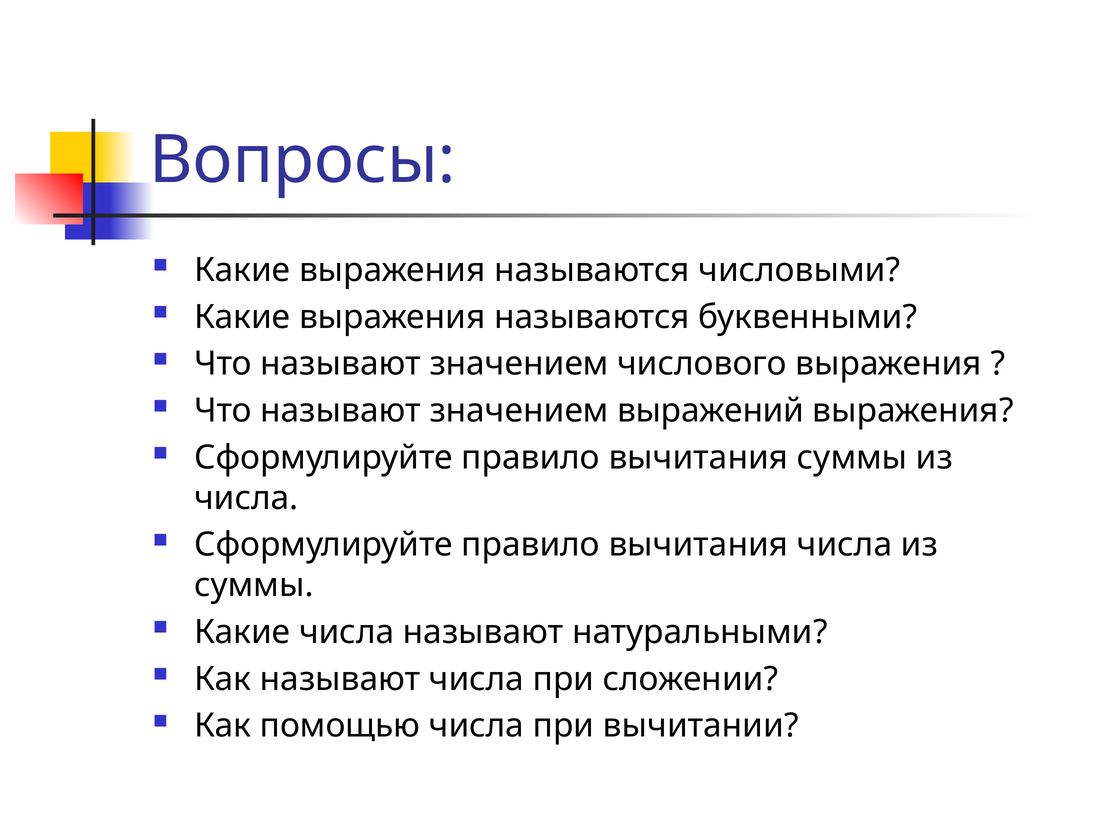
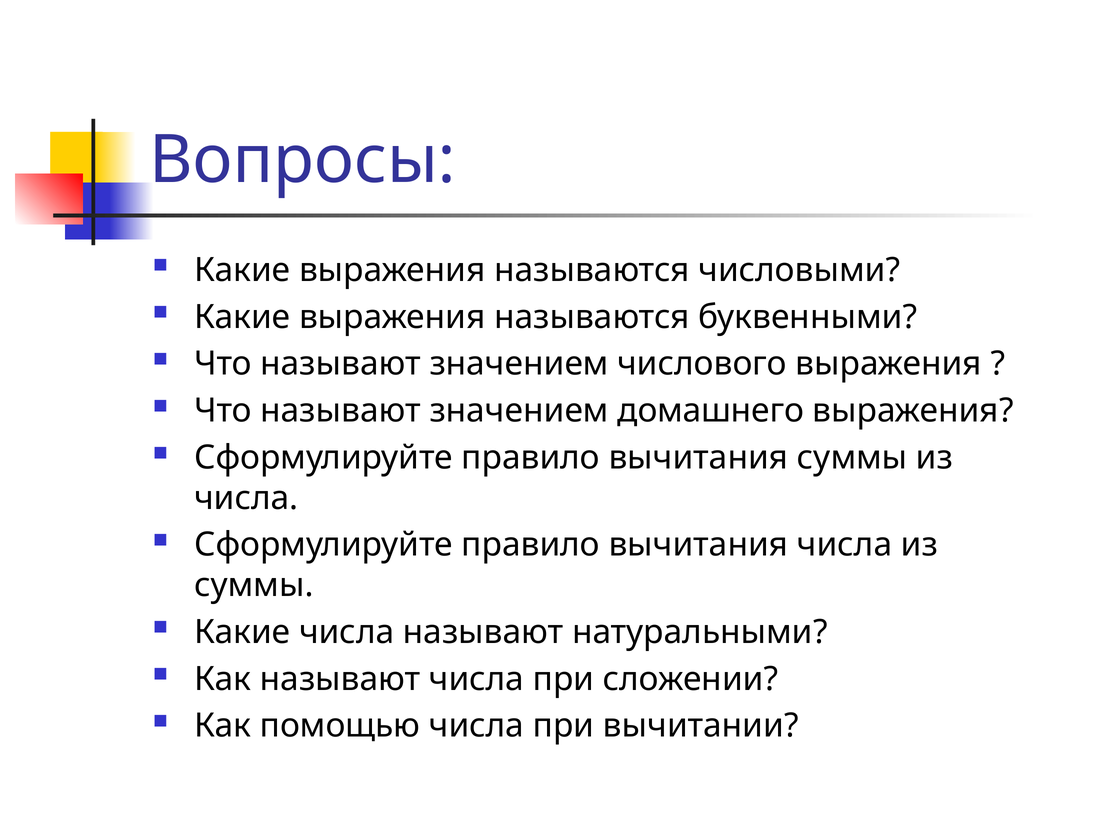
выражений: выражений -> домашнего (711, 411)
